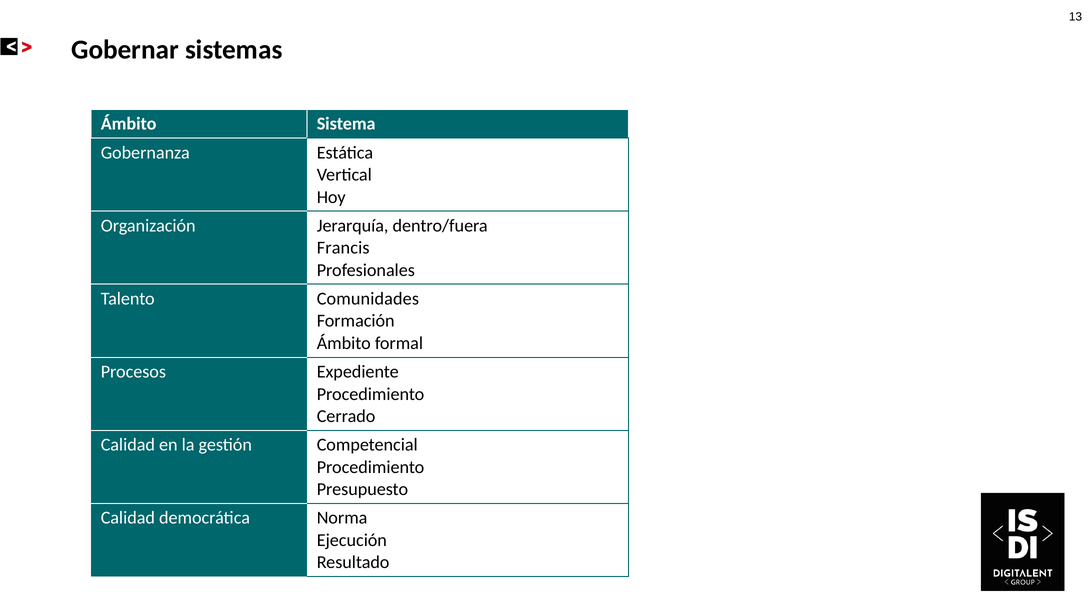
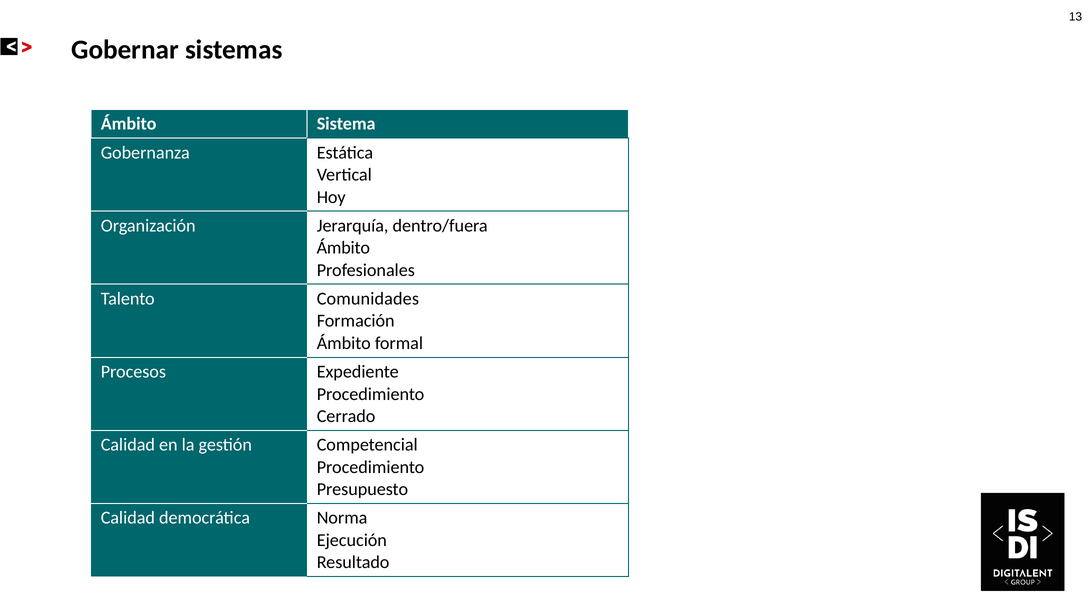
Francis: Francis -> Ámbito (343, 248)
